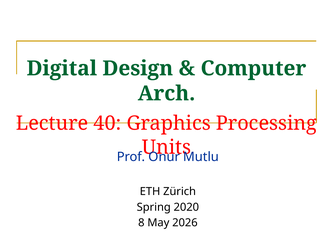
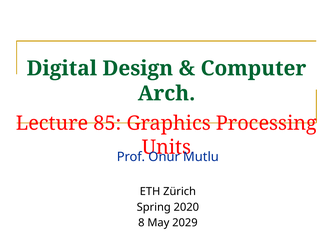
40: 40 -> 85 (107, 123)
2026: 2026 -> 2029 (185, 222)
